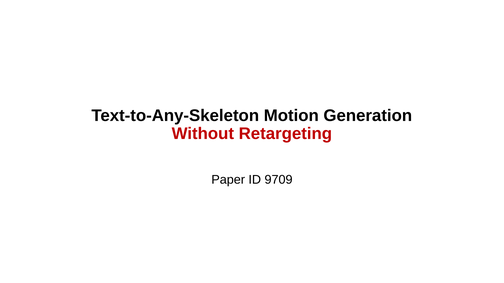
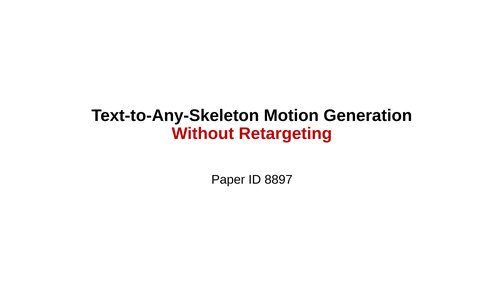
9709: 9709 -> 8897 (279, 180)
